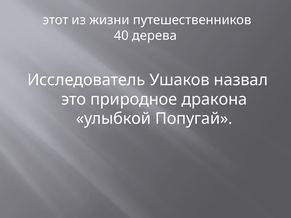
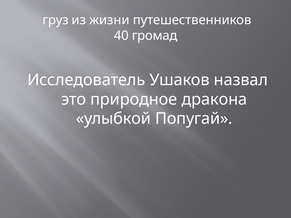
этот: этот -> груз (56, 20)
дерева: дерева -> громад (155, 36)
